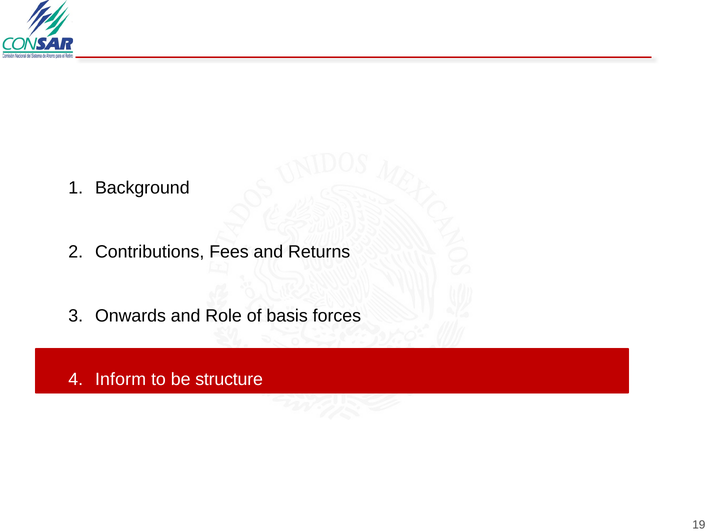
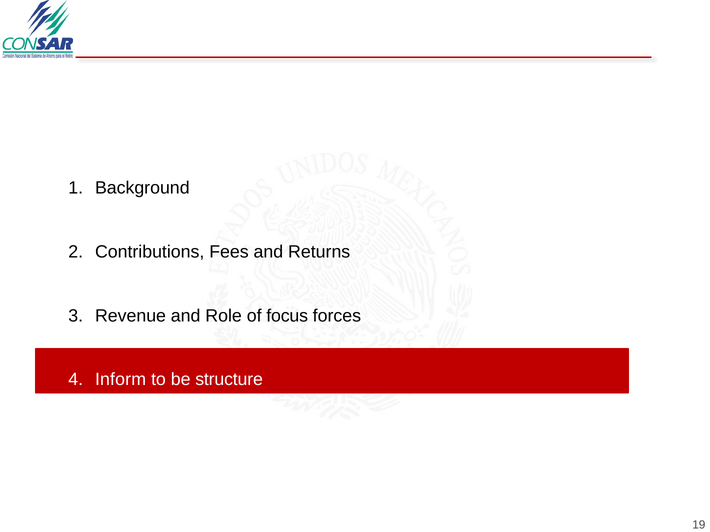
Onwards: Onwards -> Revenue (130, 316)
basis: basis -> focus (287, 316)
